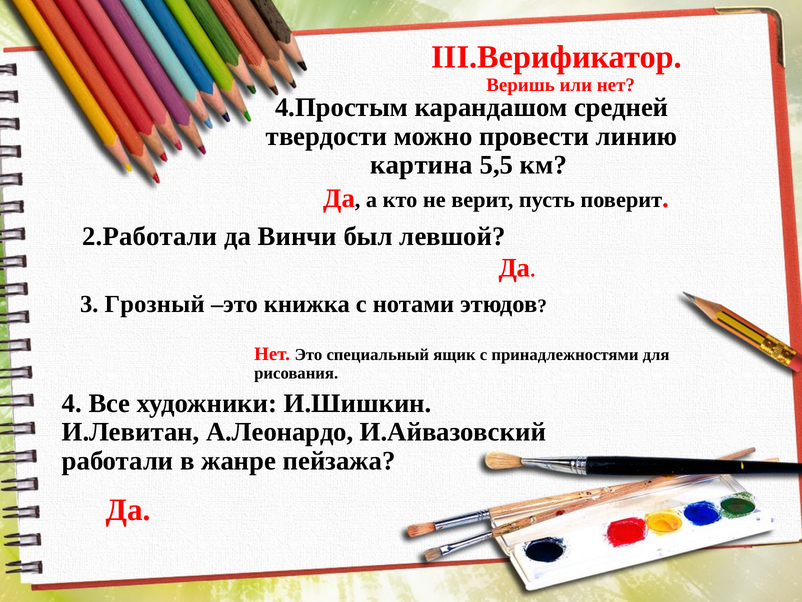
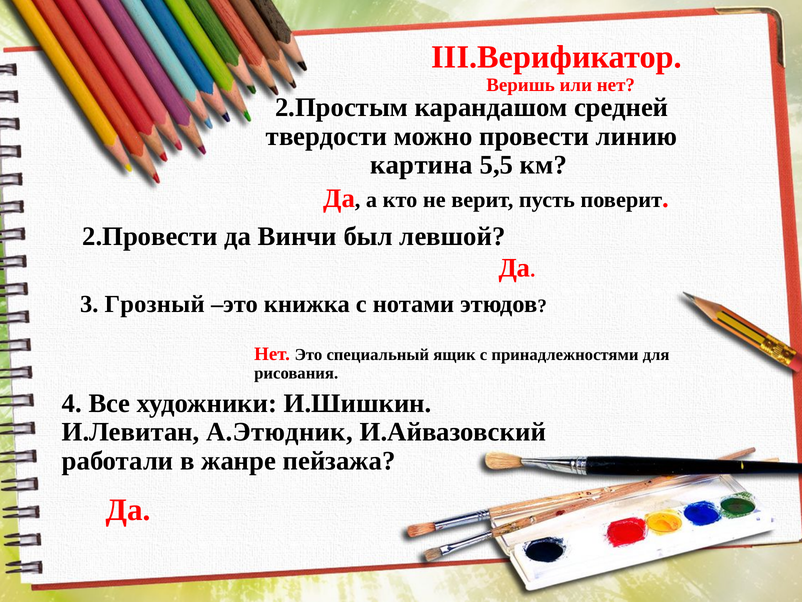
4.Простым: 4.Простым -> 2.Простым (342, 107)
2.Работали: 2.Работали -> 2.Провести (150, 236)
А.Леонардо: А.Леонардо -> А.Этюдник (280, 432)
